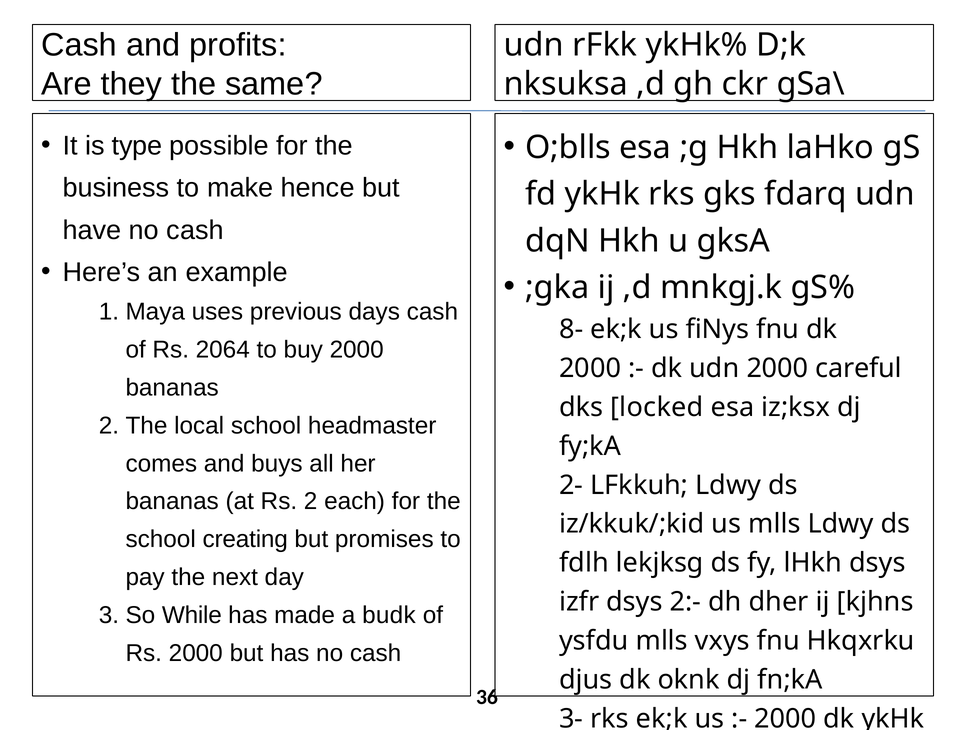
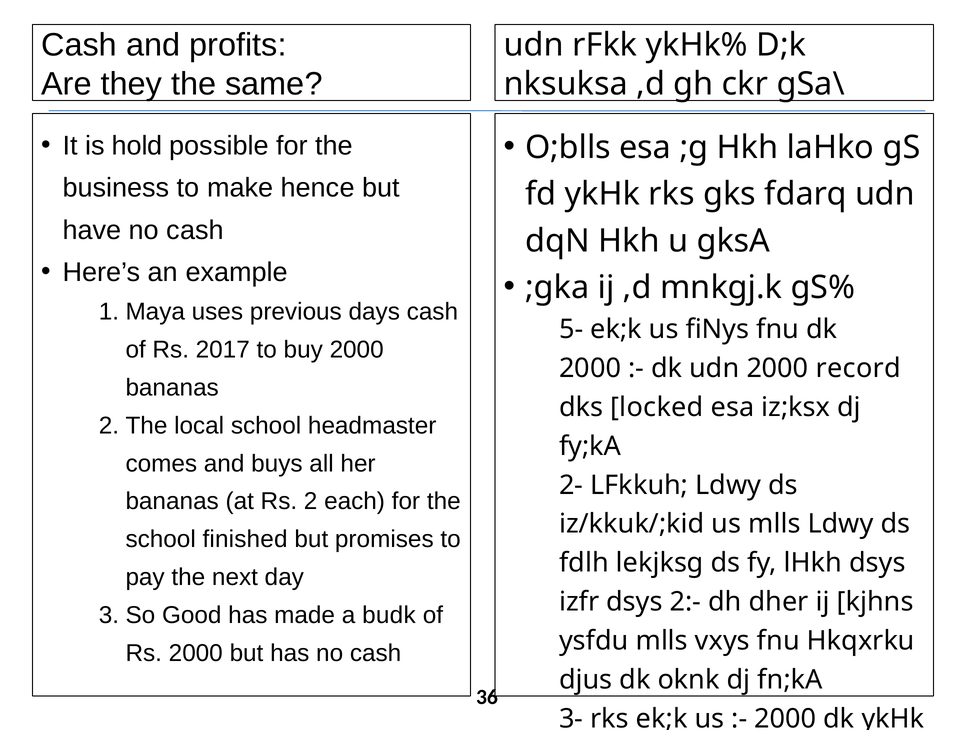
type: type -> hold (137, 146)
8-: 8- -> 5- (571, 330)
2064: 2064 -> 2017 (223, 350)
careful: careful -> record (858, 369)
creating: creating -> finished (245, 540)
While: While -> Good (192, 616)
